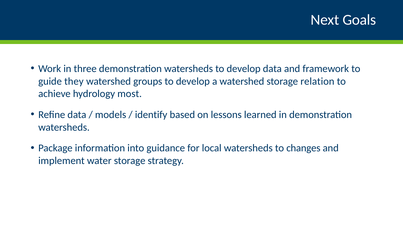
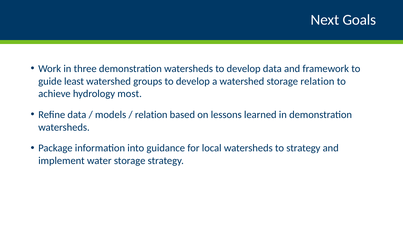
they: they -> least (74, 81)
identify: identify -> relation (151, 115)
to changes: changes -> strategy (303, 149)
